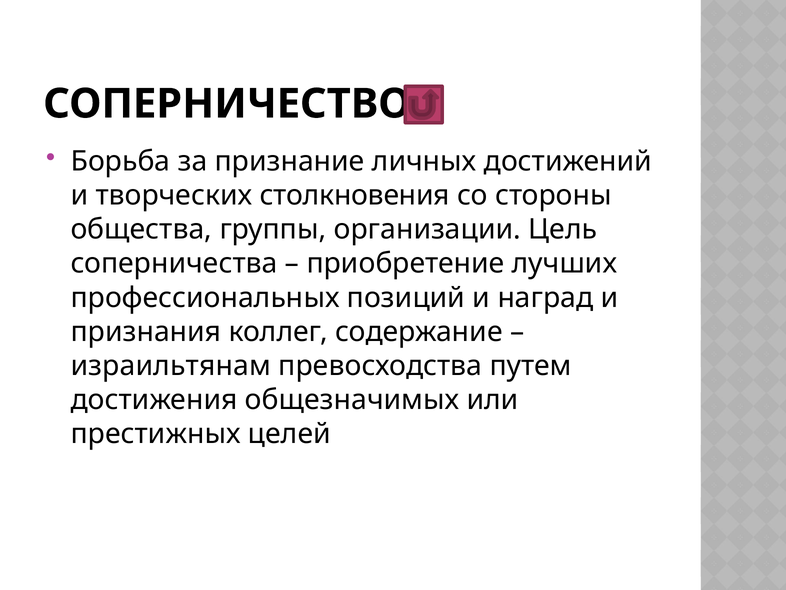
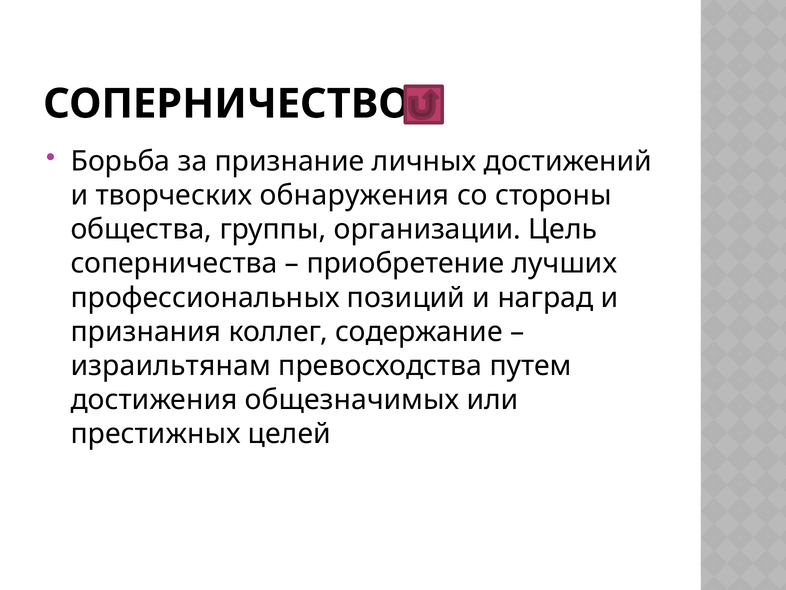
столкновения: столкновения -> обнаружения (354, 195)
